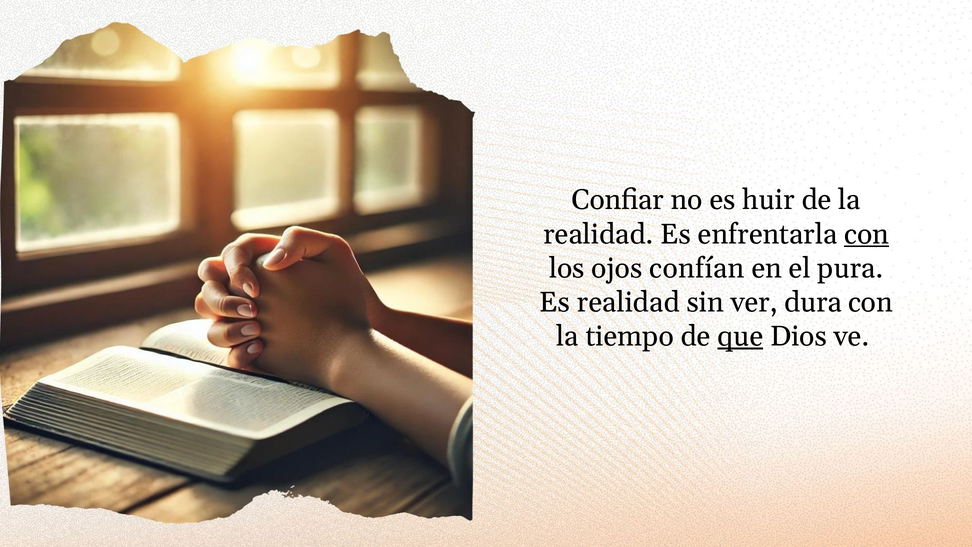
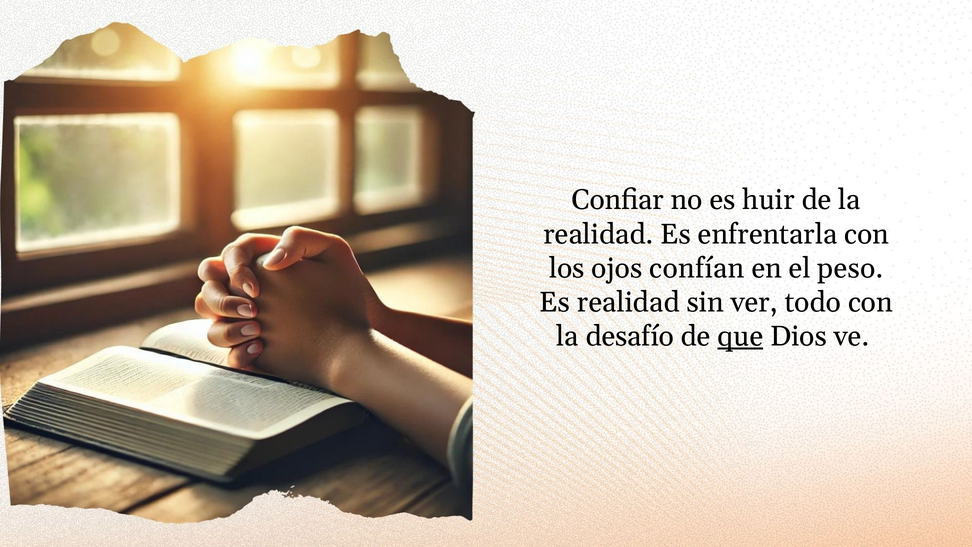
con underline: present -> none (867, 234)
pura: pura -> peso (850, 268)
dura: dura -> todo (813, 302)
tiempo: tiempo -> desafío (630, 336)
